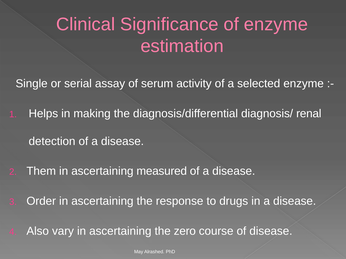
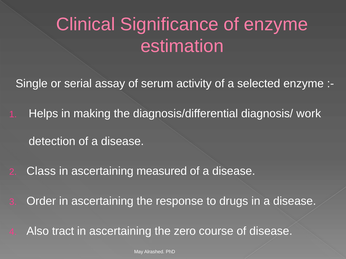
renal: renal -> work (309, 114)
Them: Them -> Class (41, 171)
vary: vary -> tract (63, 231)
